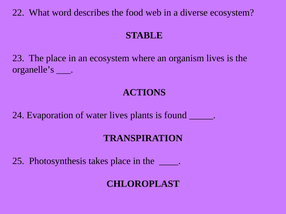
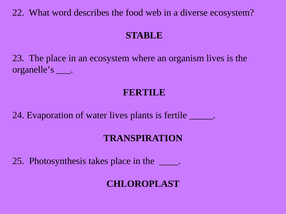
ACTIONS: ACTIONS -> FERTILE (144, 93)
is found: found -> fertile (176, 116)
